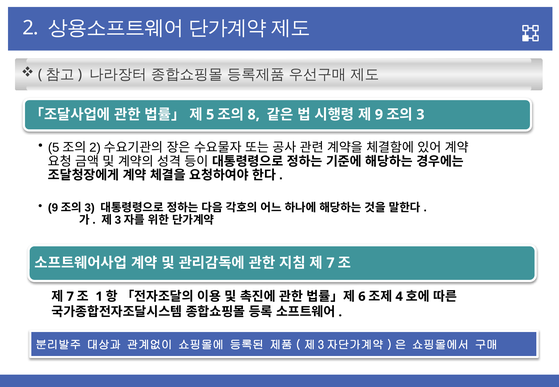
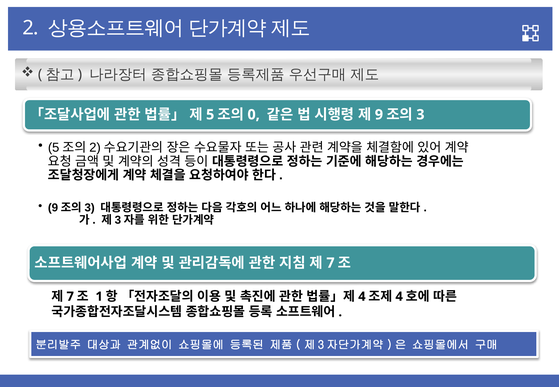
8: 8 -> 0 (254, 115)
6: 6 -> 4 (362, 297)
